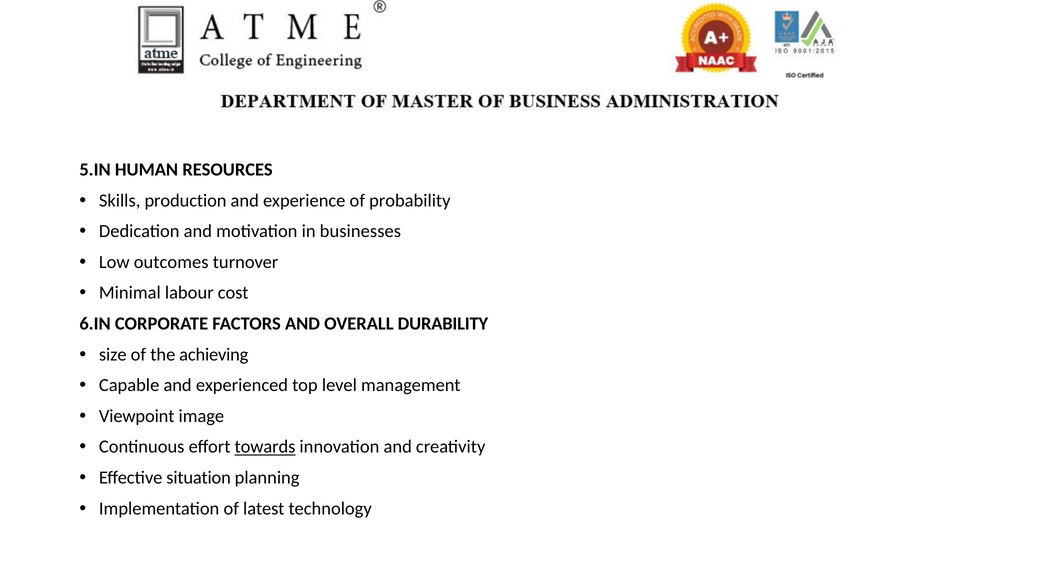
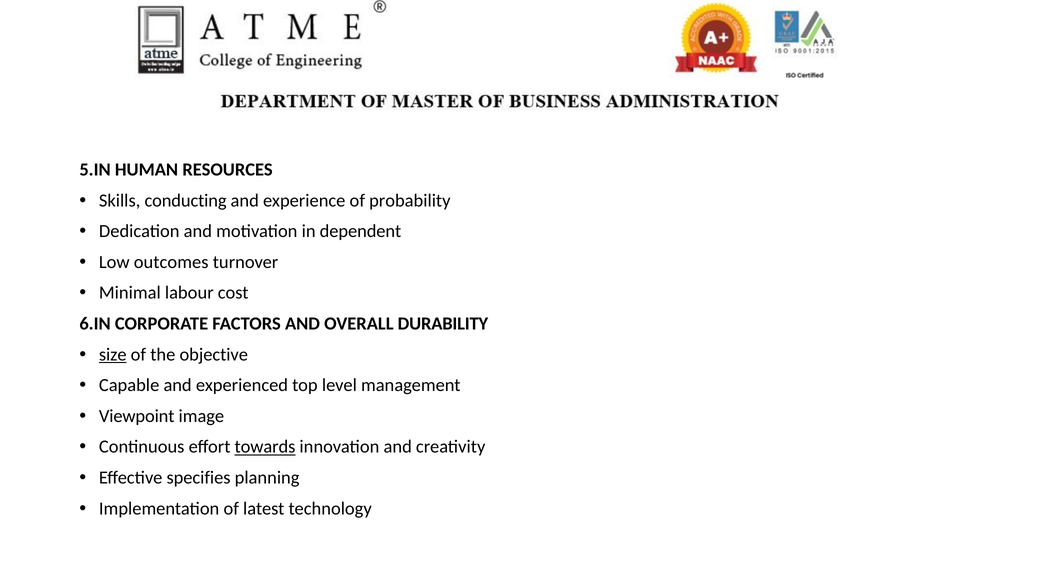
production: production -> conducting (186, 201)
businesses: businesses -> dependent (360, 231)
size underline: none -> present (113, 355)
achieving: achieving -> objective (214, 355)
situation: situation -> specifies (199, 478)
